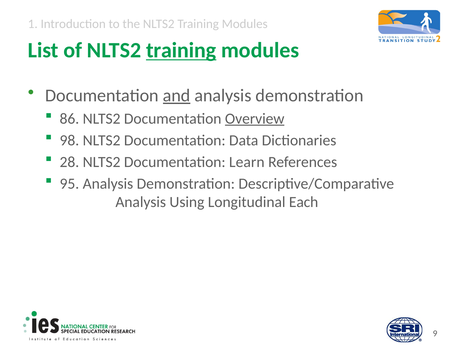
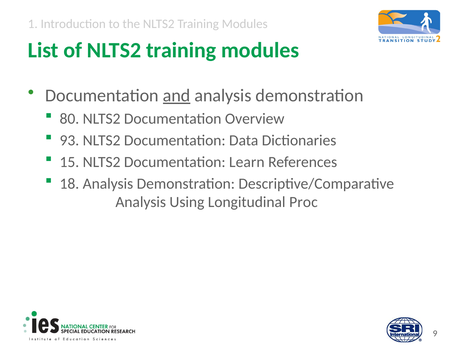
training underline: present -> none (181, 50)
86: 86 -> 80 (69, 119)
Overview underline: present -> none (255, 119)
98: 98 -> 93 (69, 140)
28: 28 -> 15 (69, 162)
95: 95 -> 18 (69, 184)
Each: Each -> Proc (303, 202)
